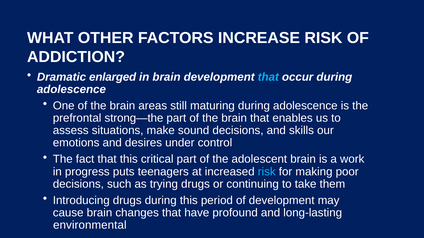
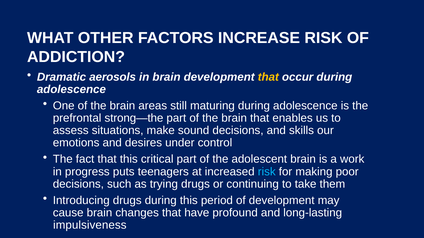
enlarged: enlarged -> aerosols (113, 77)
that colour: light blue -> yellow (268, 77)
environmental: environmental -> impulsiveness (90, 225)
